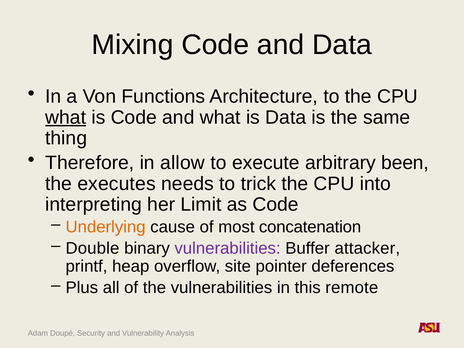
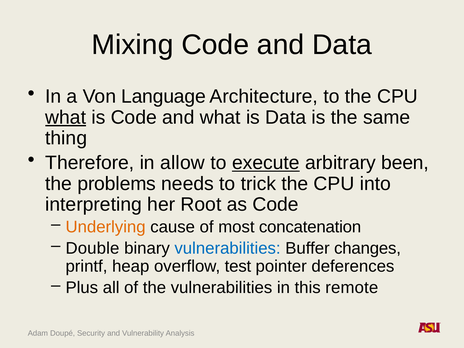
Functions: Functions -> Language (163, 96)
execute underline: none -> present (266, 163)
executes: executes -> problems (117, 184)
Limit: Limit -> Root (201, 205)
vulnerabilities colour: purple -> blue (228, 248)
attacker: attacker -> changes (368, 248)
site: site -> test (238, 266)
